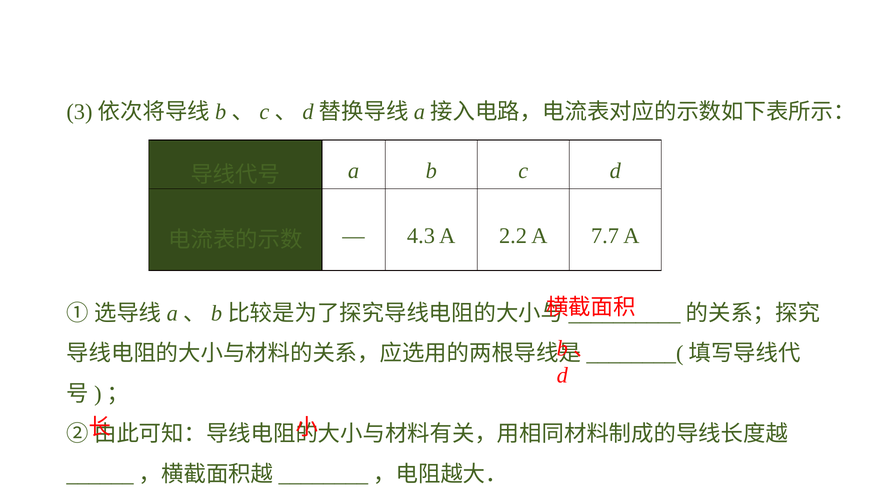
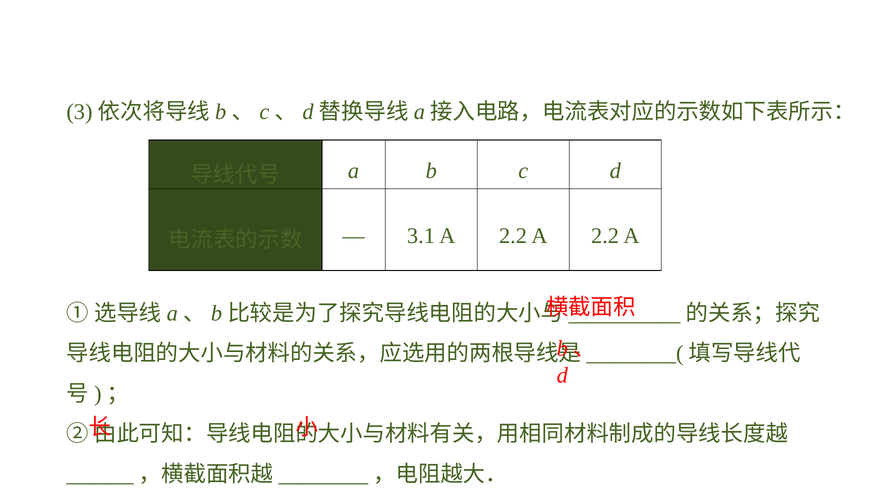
4.3: 4.3 -> 3.1 (421, 236)
2.2 A 7.7: 7.7 -> 2.2 (605, 236)
